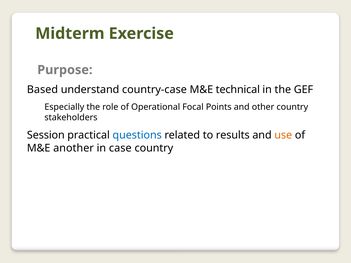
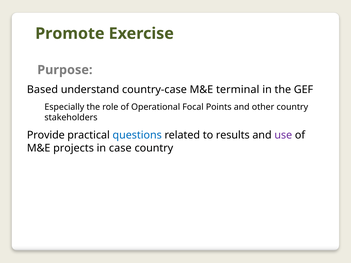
Midterm: Midterm -> Promote (70, 34)
technical: technical -> terminal (238, 90)
Session: Session -> Provide (46, 135)
use colour: orange -> purple (283, 135)
another: another -> projects (74, 148)
